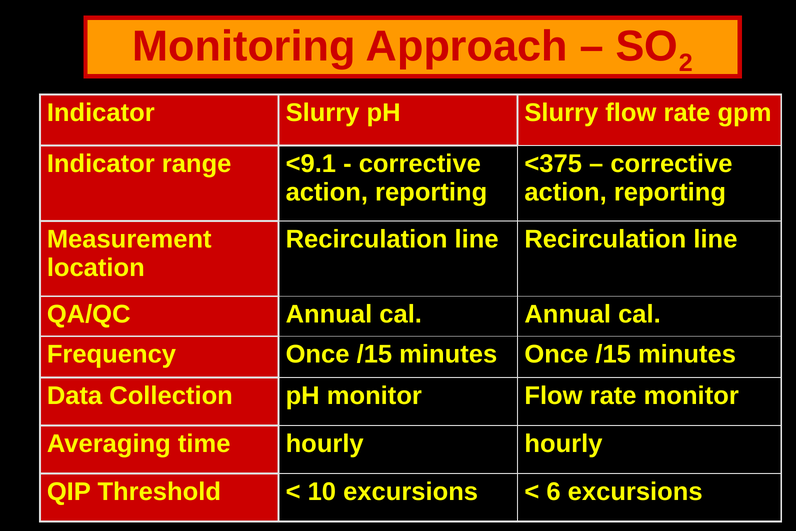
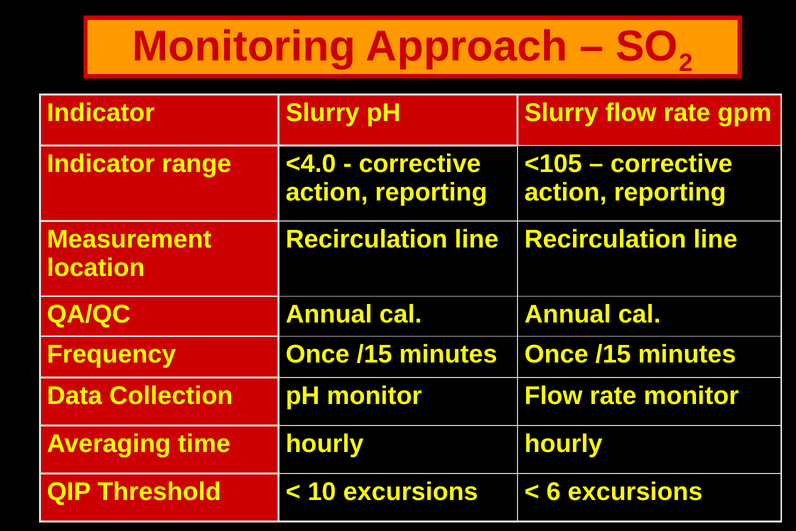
<9.1: <9.1 -> <4.0 (311, 164)
<375: <375 -> <105 (553, 164)
